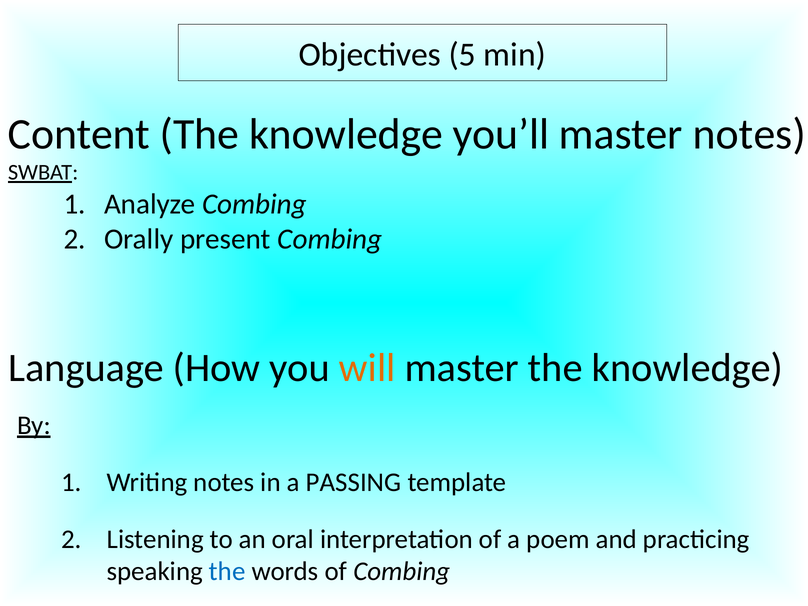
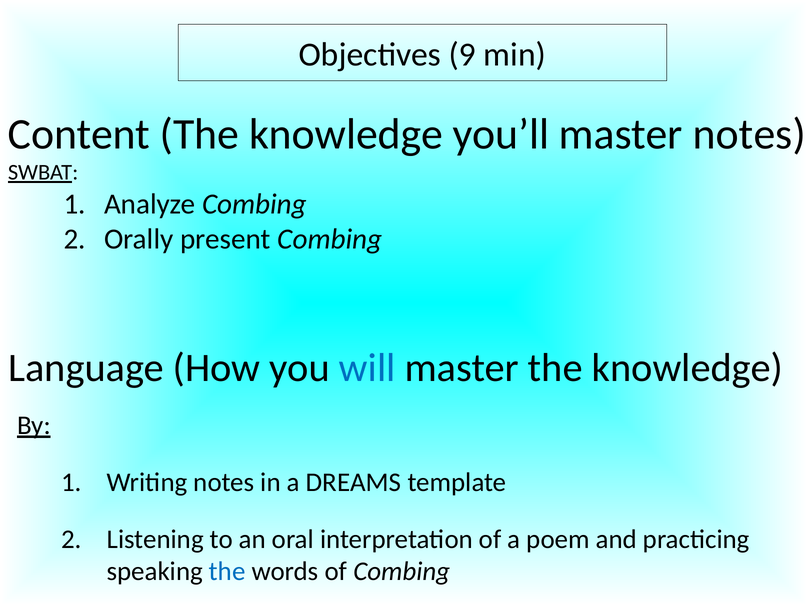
5: 5 -> 9 (462, 55)
will colour: orange -> blue (367, 368)
PASSING: PASSING -> DREAMS (354, 482)
